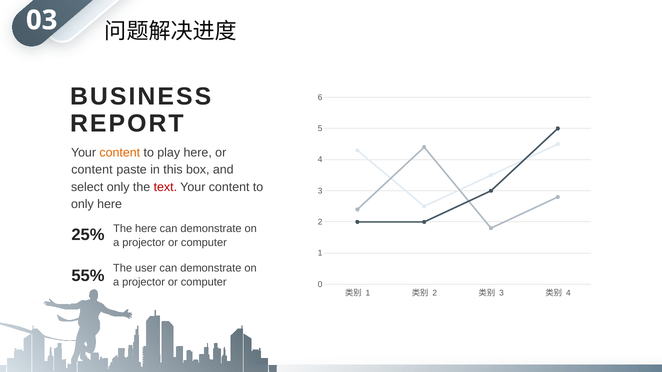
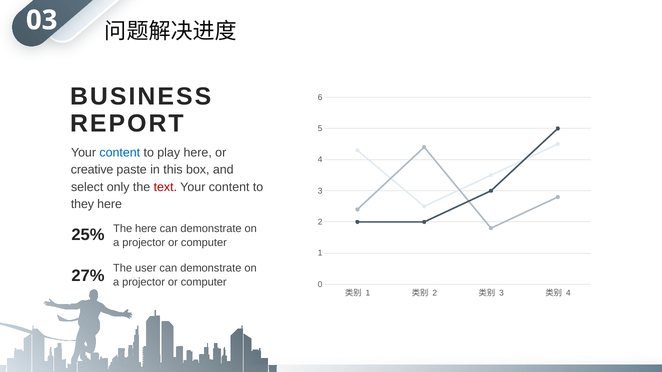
content colour: orange -> blue (120, 153)
content: content -> creative (92, 170)
only: only -> they (82, 204)
55%: 55% -> 27% (88, 276)
